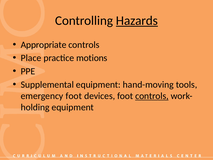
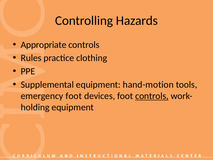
Hazards underline: present -> none (137, 21)
Place: Place -> Rules (31, 58)
motions: motions -> clothing (92, 58)
hand-moving: hand-moving -> hand-motion (148, 84)
